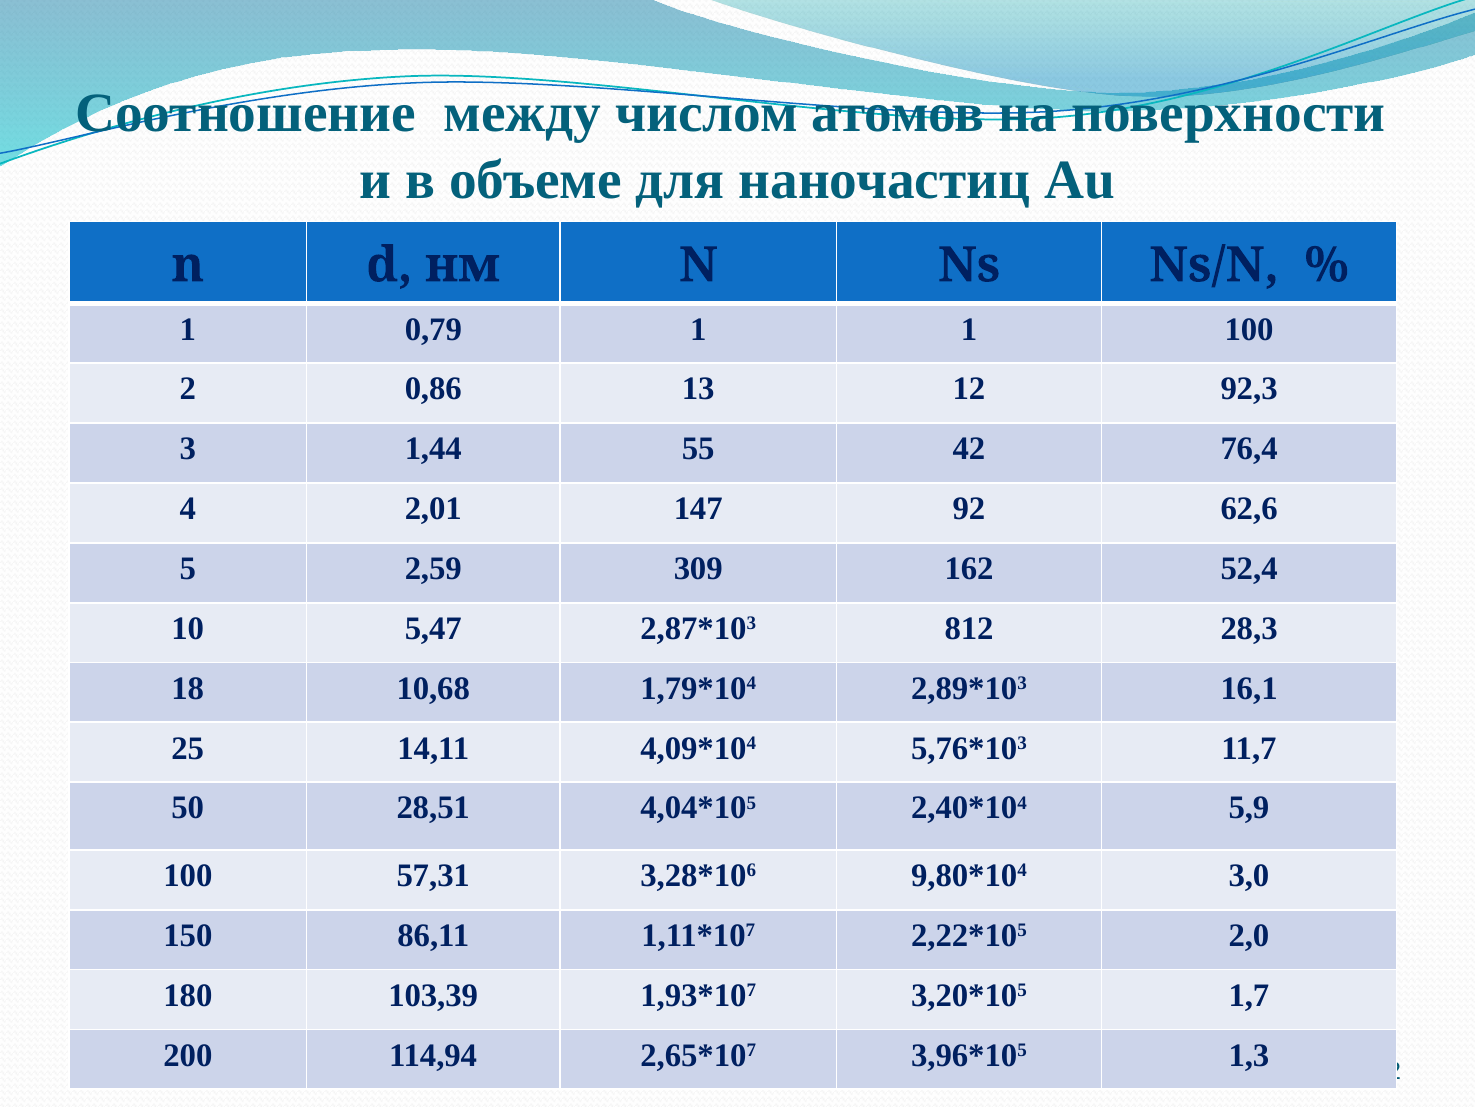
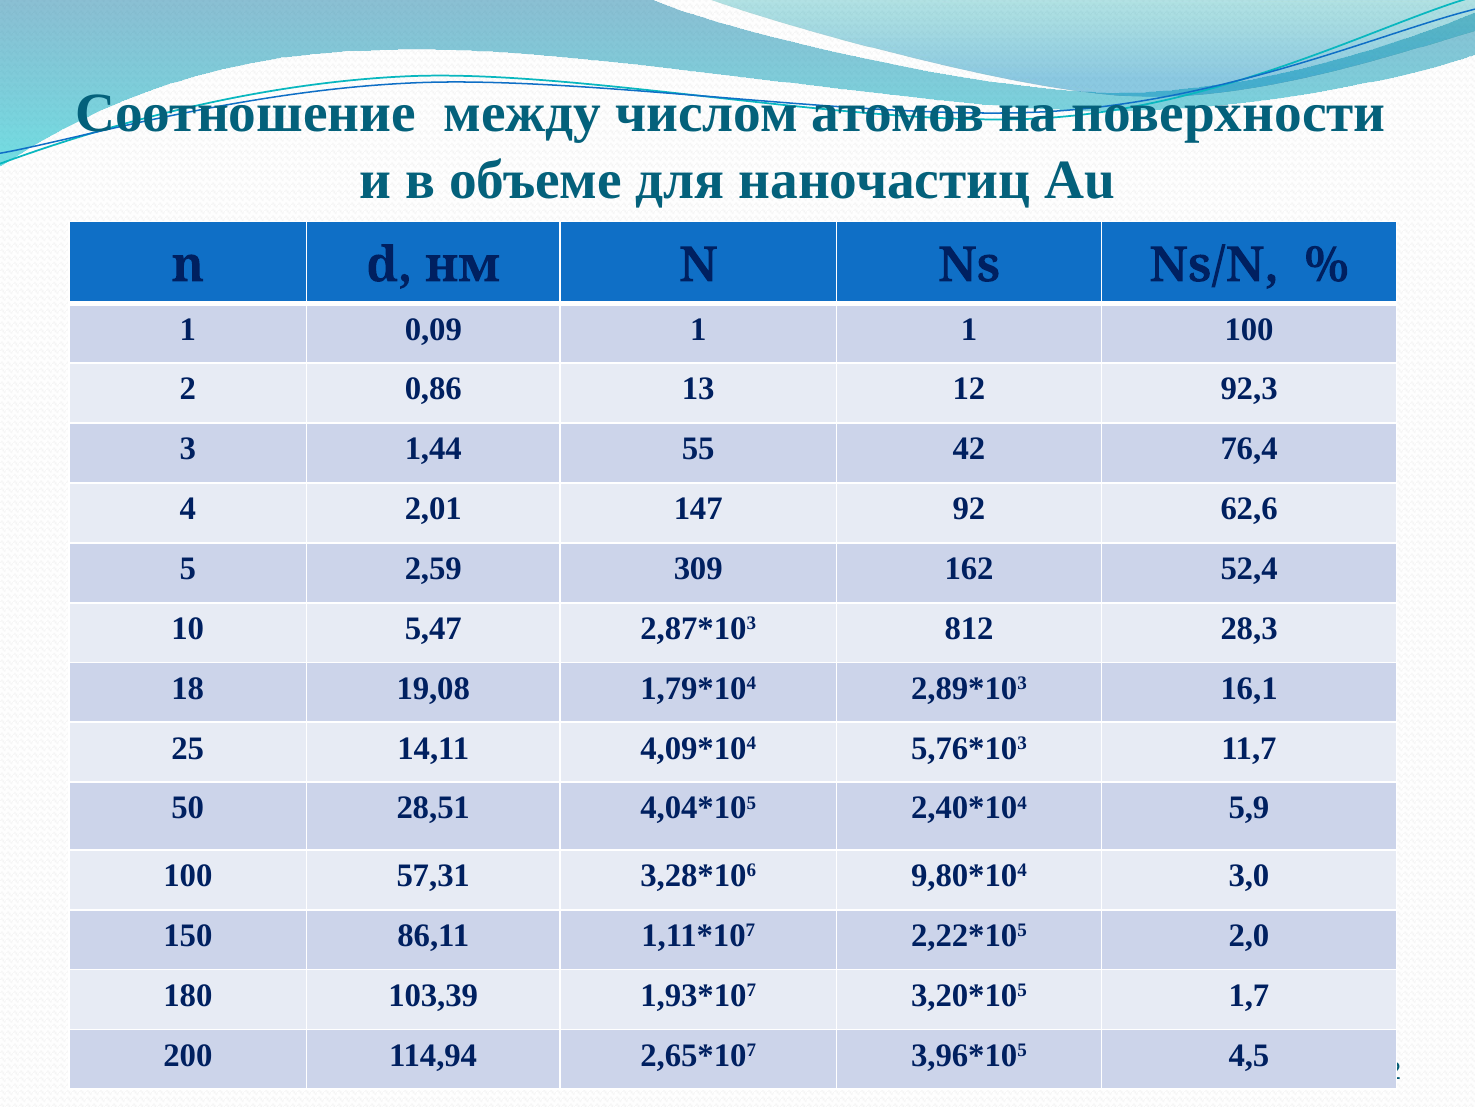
0,79: 0,79 -> 0,09 (433, 329)
10,68: 10,68 -> 19,08 (433, 688)
1,3: 1,3 -> 4,5 (1249, 1055)
